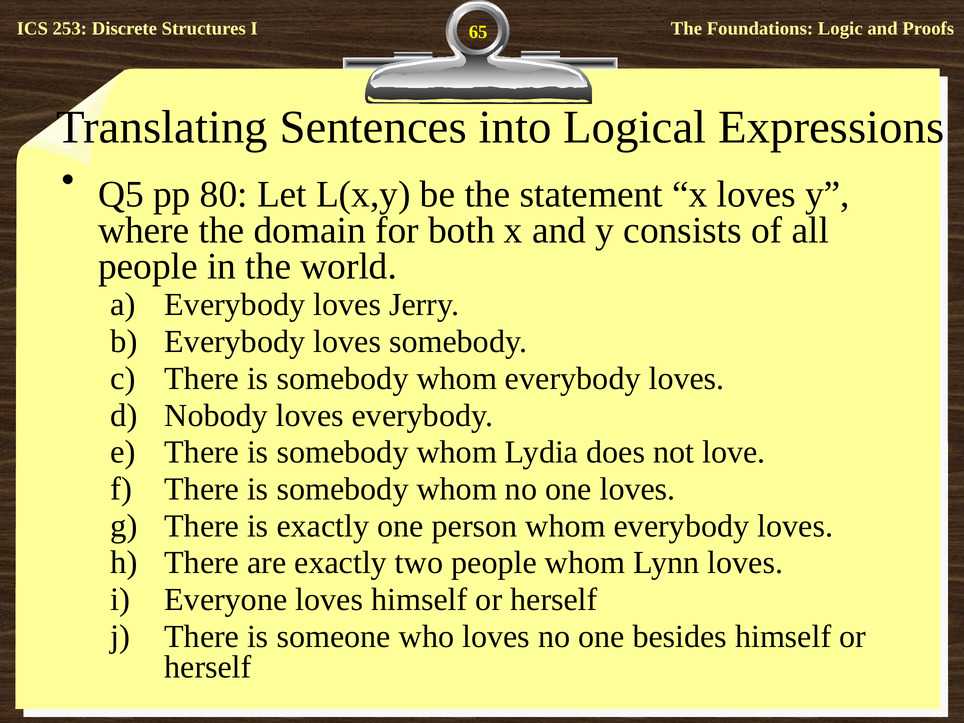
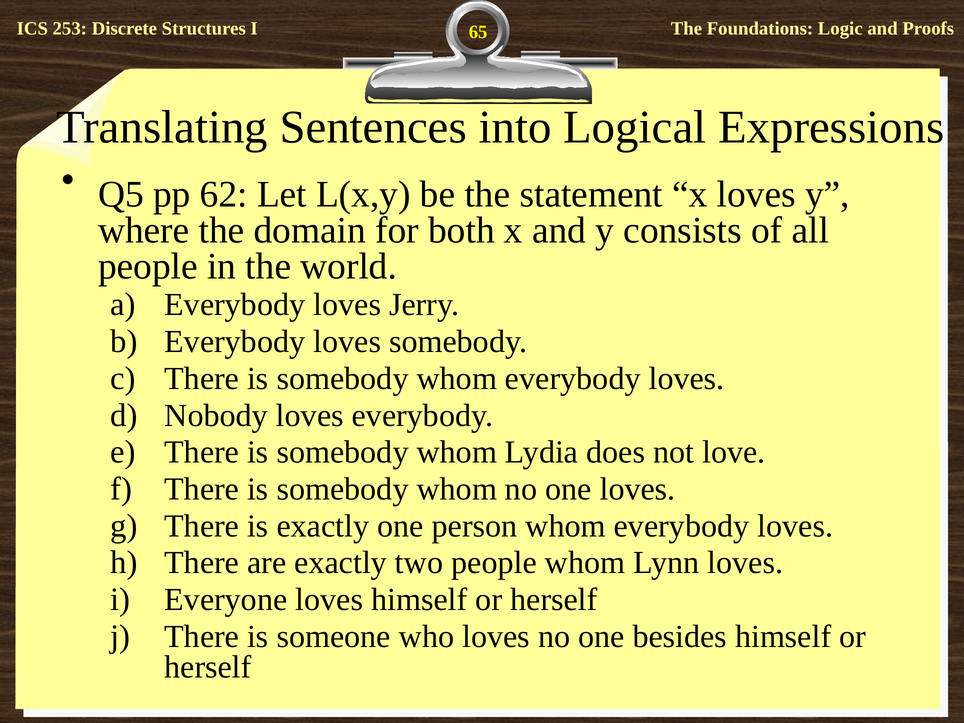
80: 80 -> 62 (224, 194)
